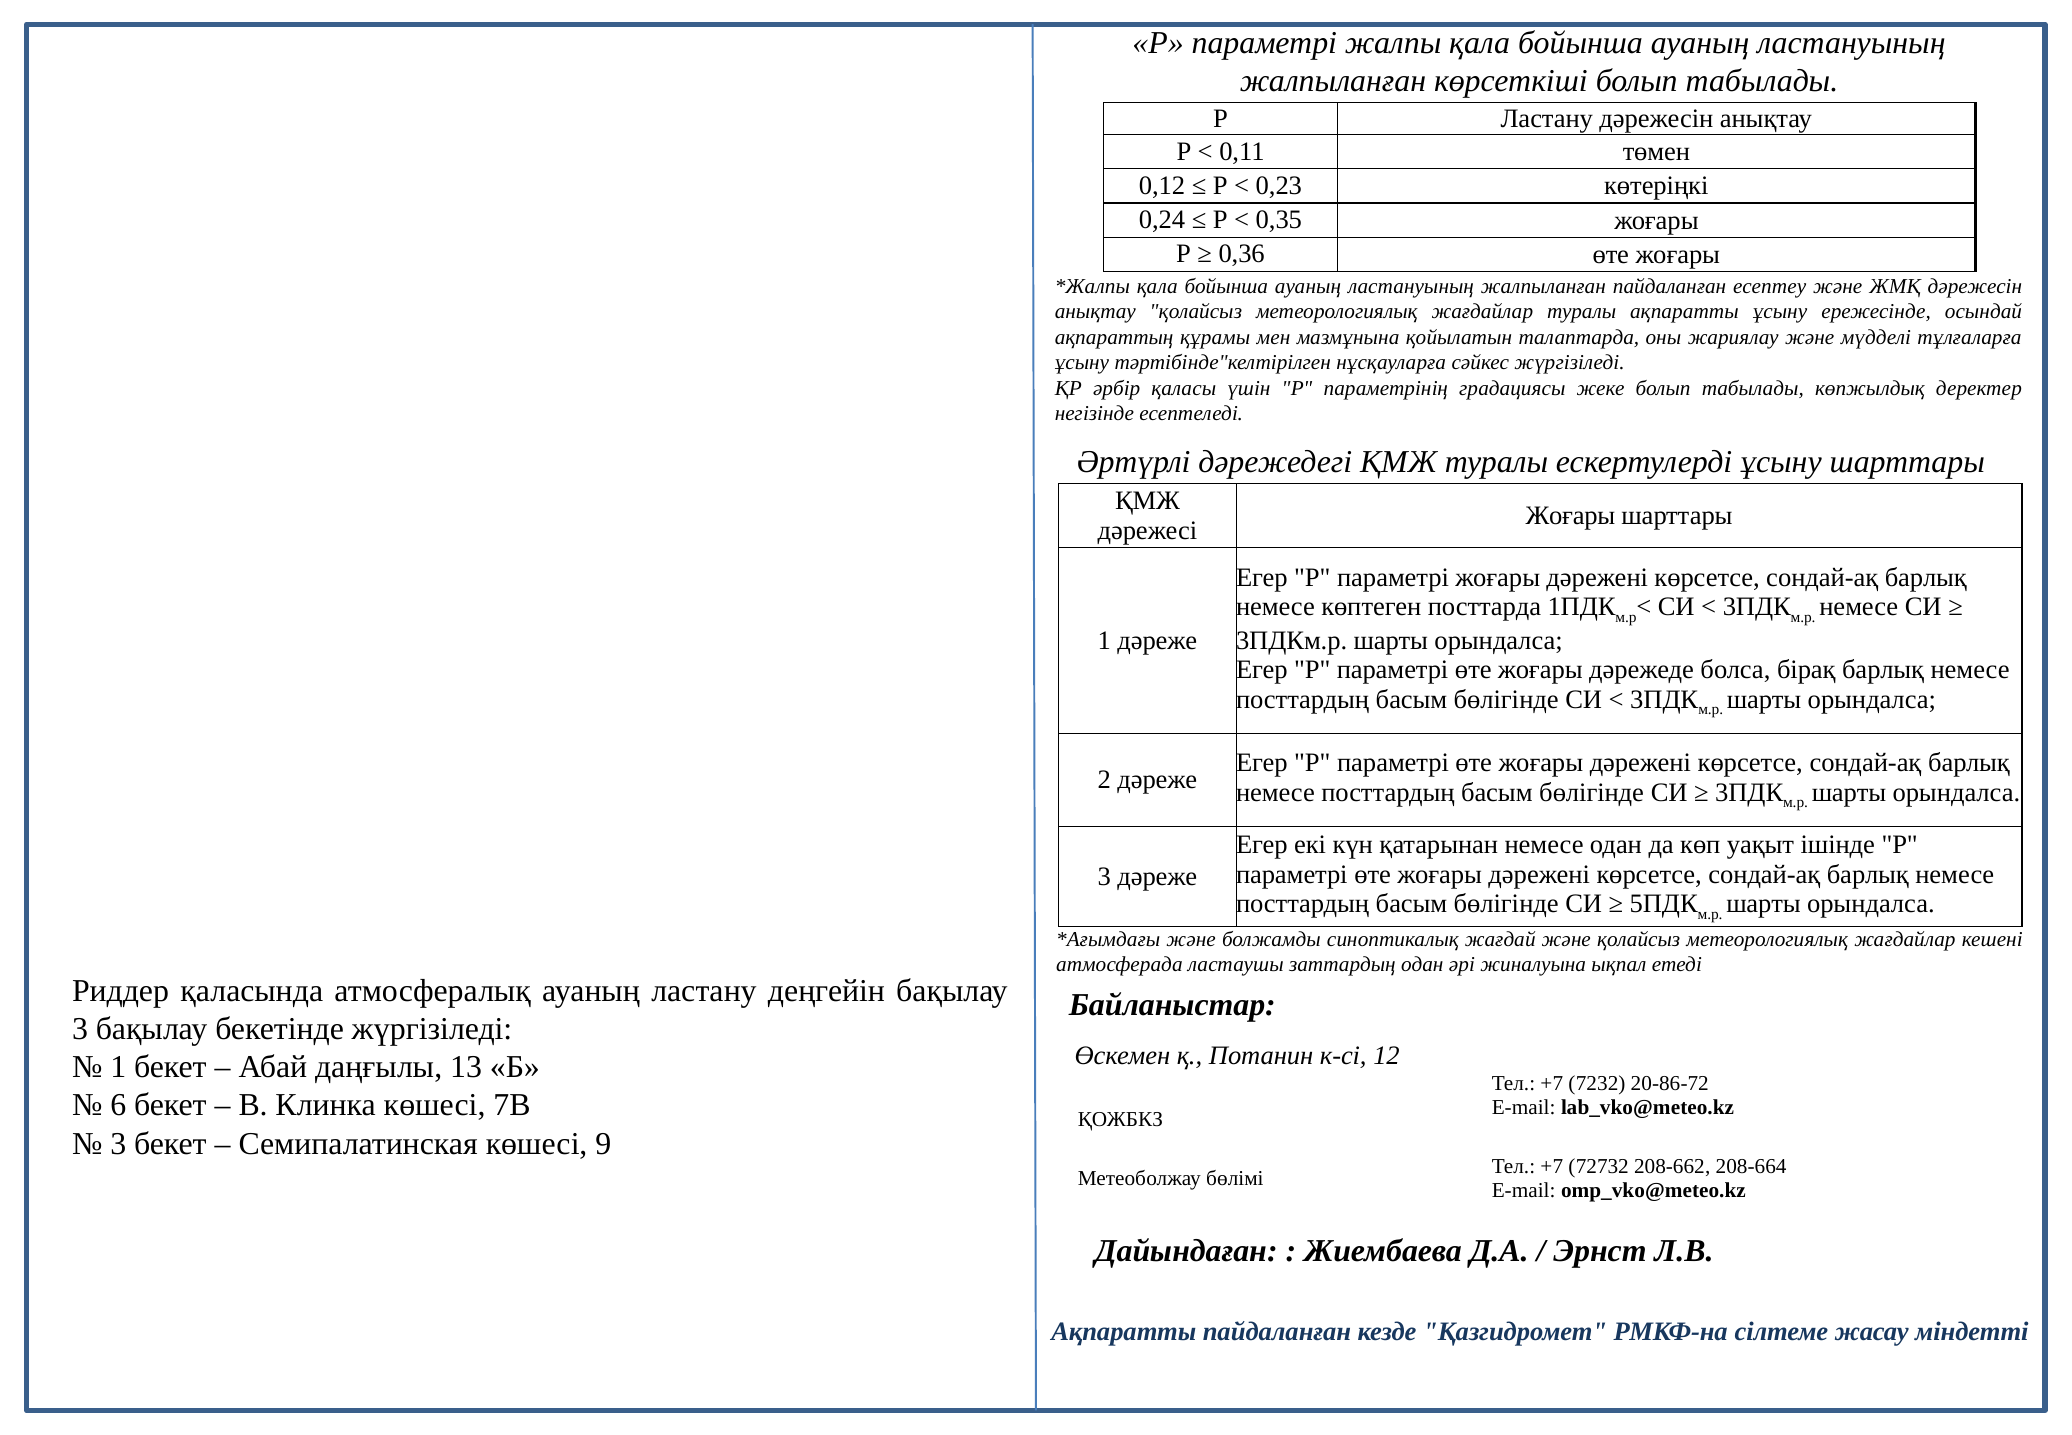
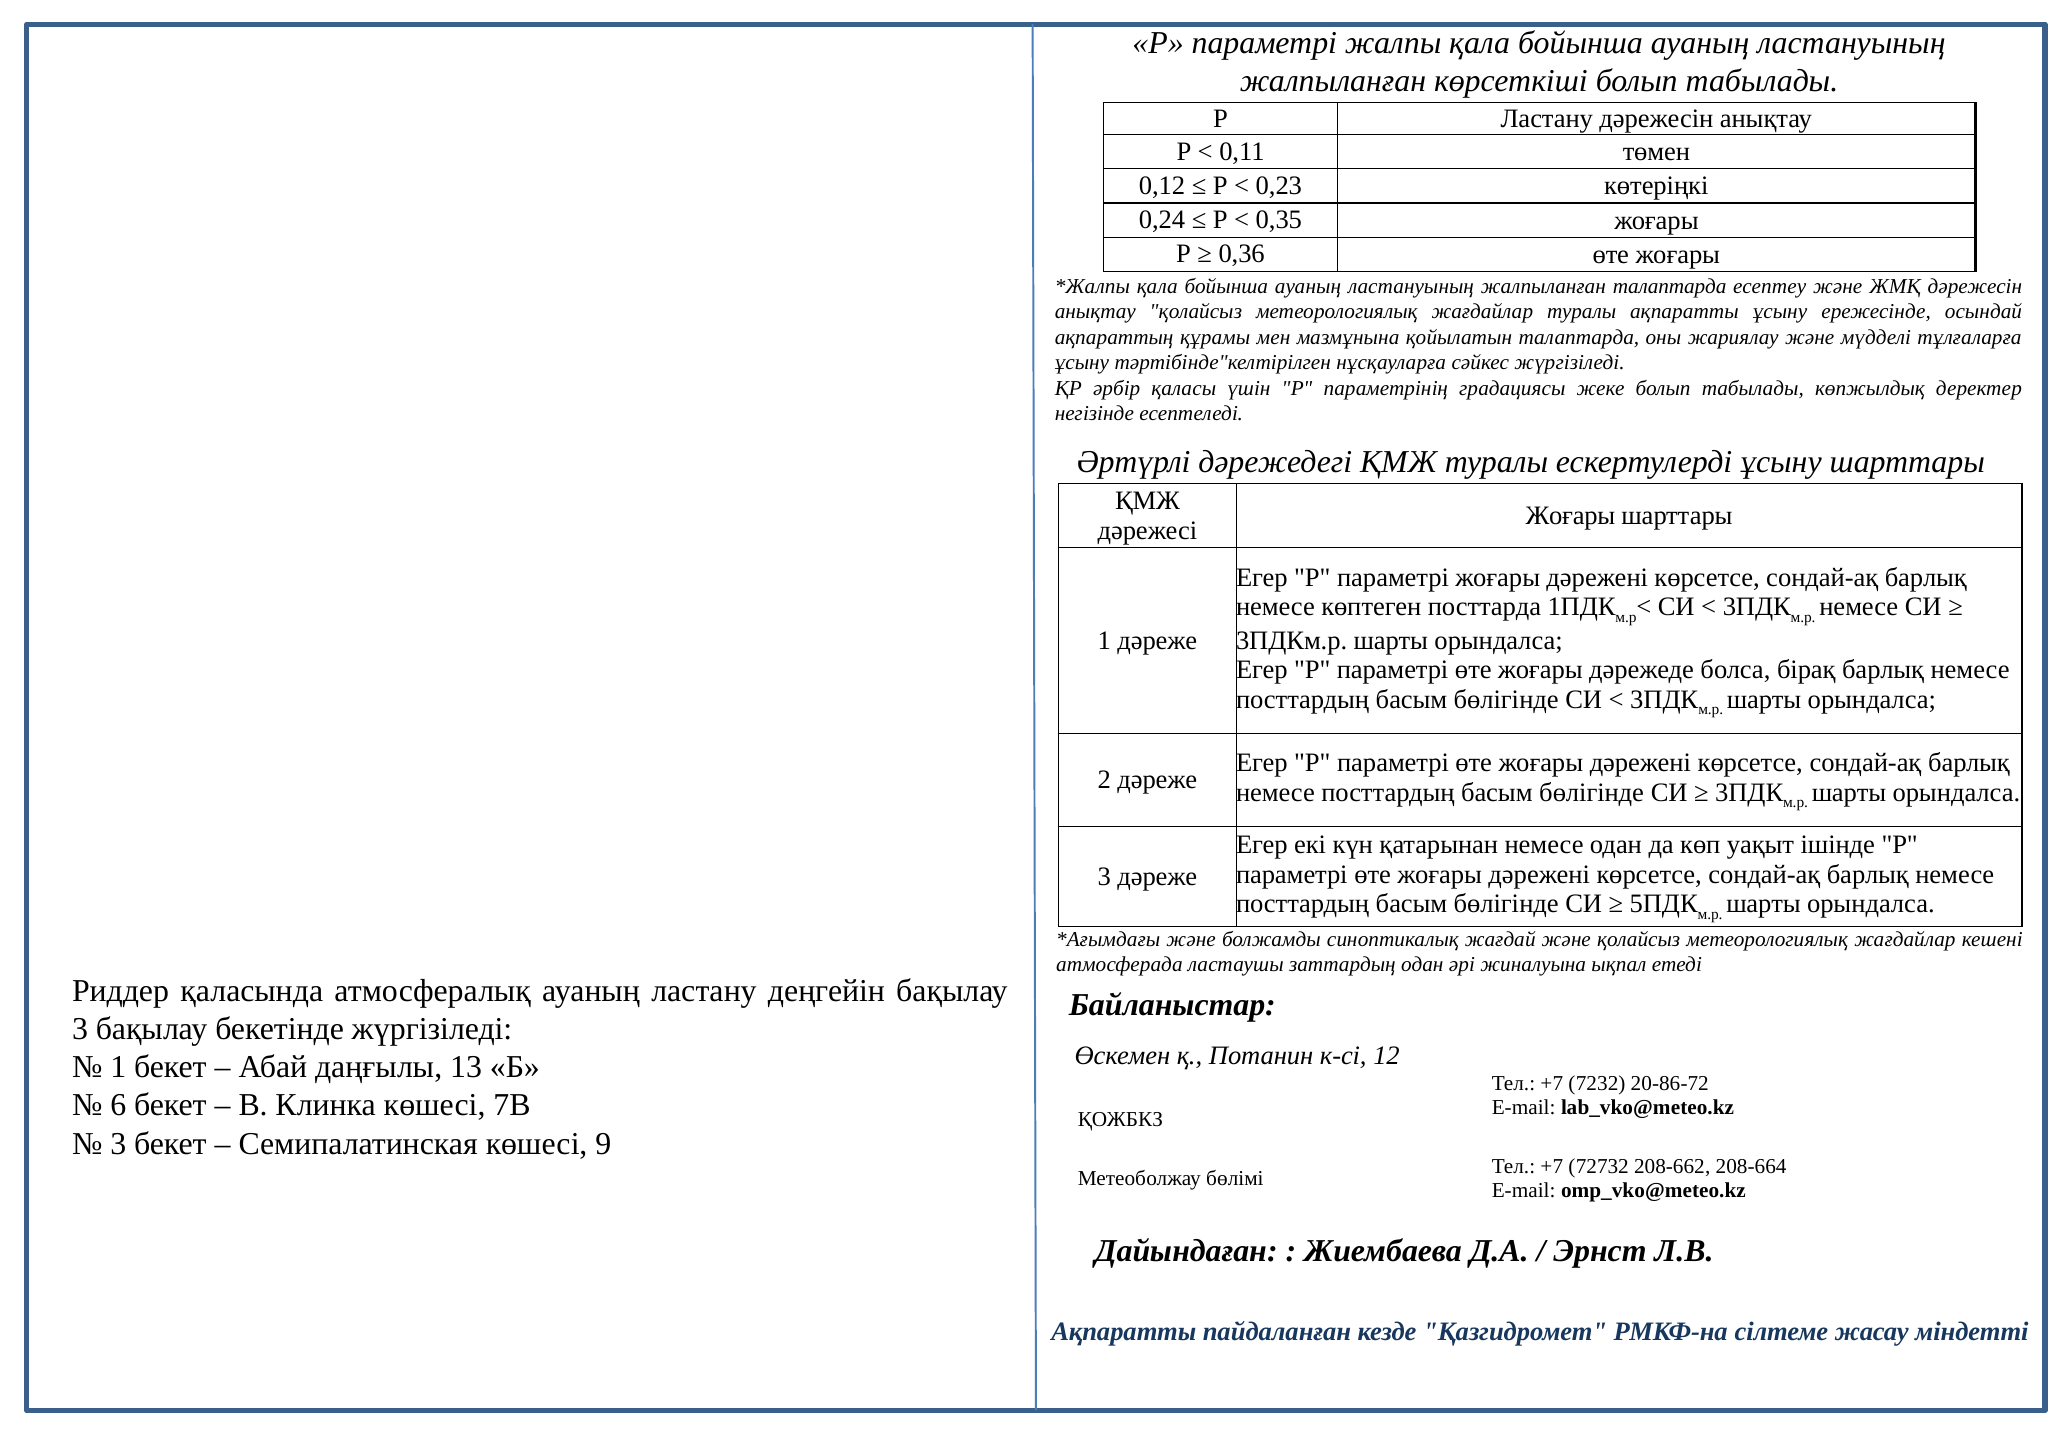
жалпыланған пайдаланған: пайдаланған -> талаптарда (1670, 286)
